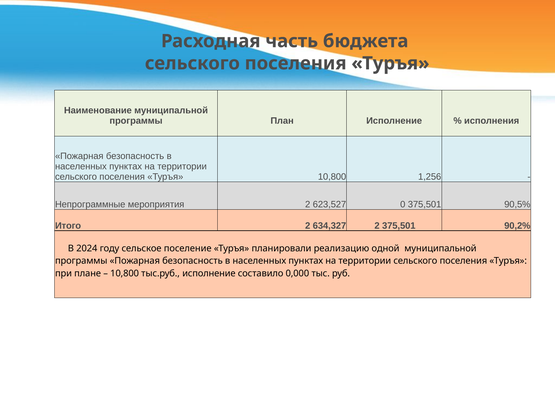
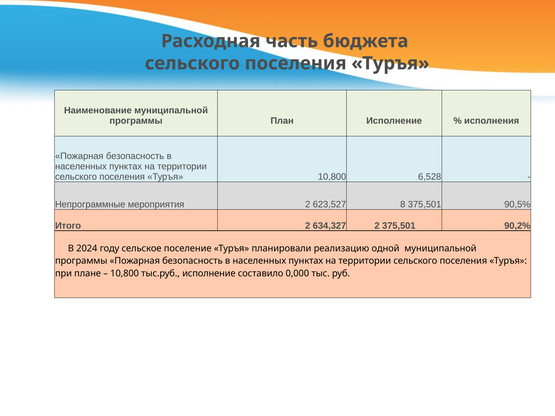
1,256: 1,256 -> 6,528 (430, 177)
0: 0 -> 8 (403, 205)
